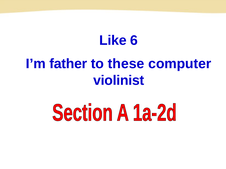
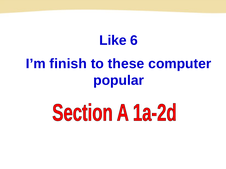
father: father -> finish (68, 64)
violinist: violinist -> popular (119, 81)
